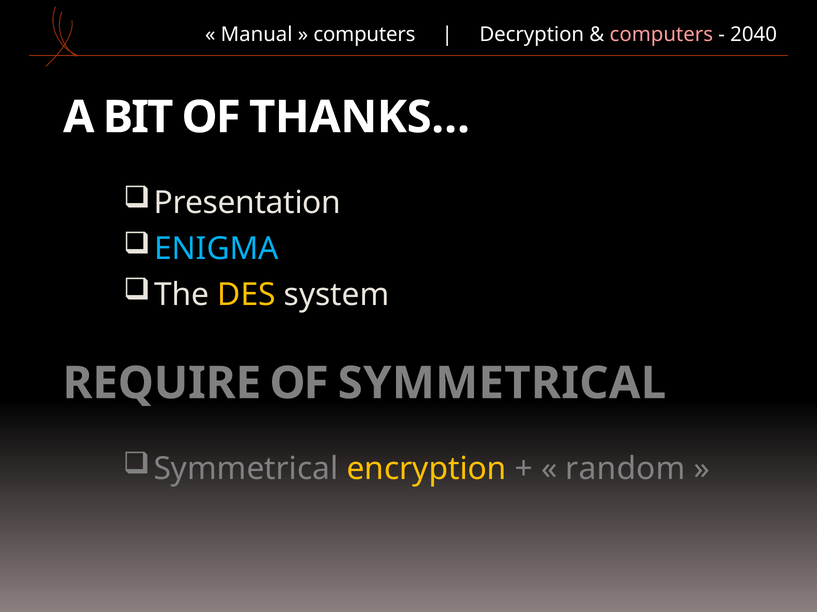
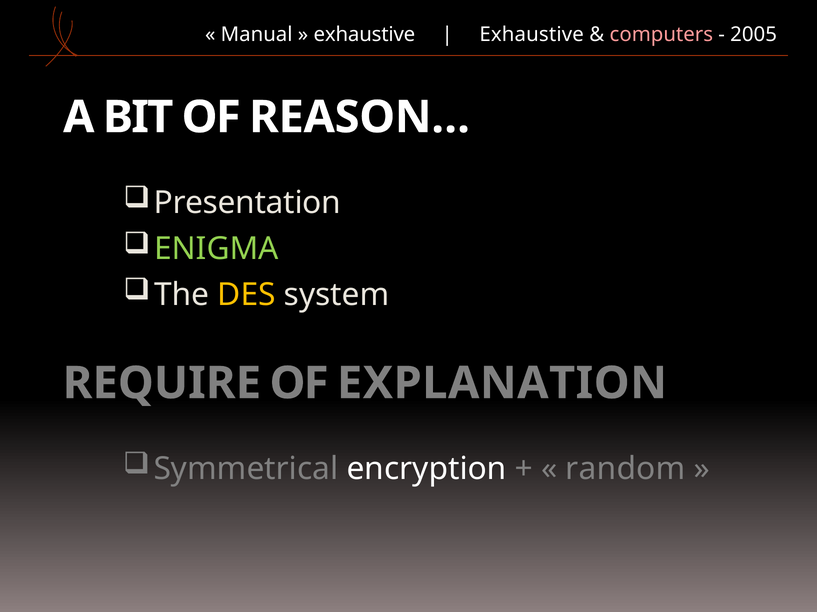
computers: computers -> exhaustive (364, 35)
Decryption: Decryption -> Exhaustive (532, 35)
2040: 2040 -> 2005 (754, 35)
THANKS…: THANKS… -> REASON… (360, 117)
ENIGMA colour: light blue -> light green (216, 249)
OF SYMMETRICAL: SYMMETRICAL -> EXPLANATION (502, 384)
encryption colour: yellow -> white (427, 469)
